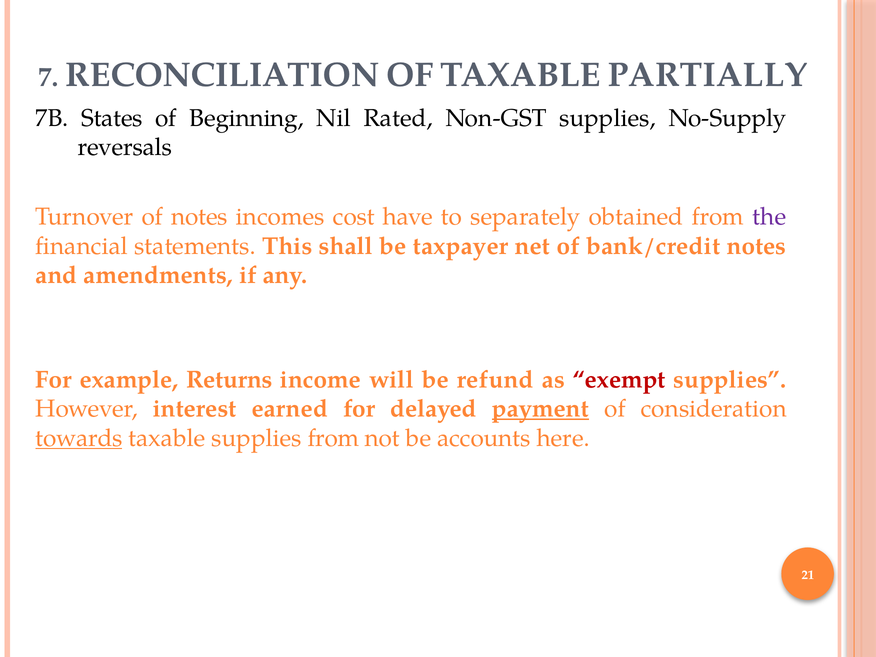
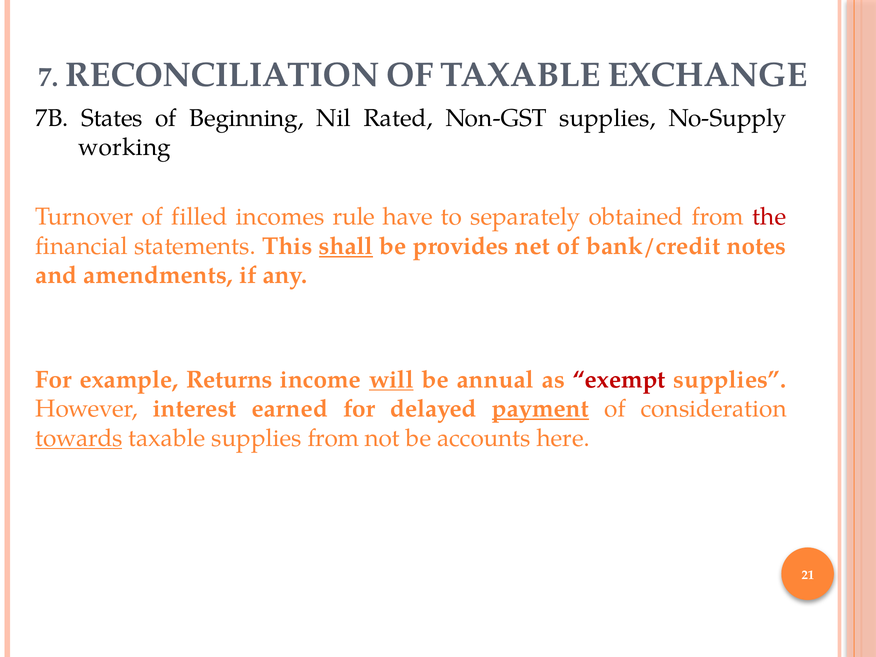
PARTIALLY: PARTIALLY -> EXCHANGE (707, 75)
reversals: reversals -> working (125, 147)
of notes: notes -> filled (199, 217)
cost: cost -> rule (354, 217)
the colour: purple -> red (769, 217)
shall underline: none -> present (346, 246)
taxpayer: taxpayer -> provides (461, 246)
will underline: none -> present (391, 380)
refund: refund -> annual (495, 380)
